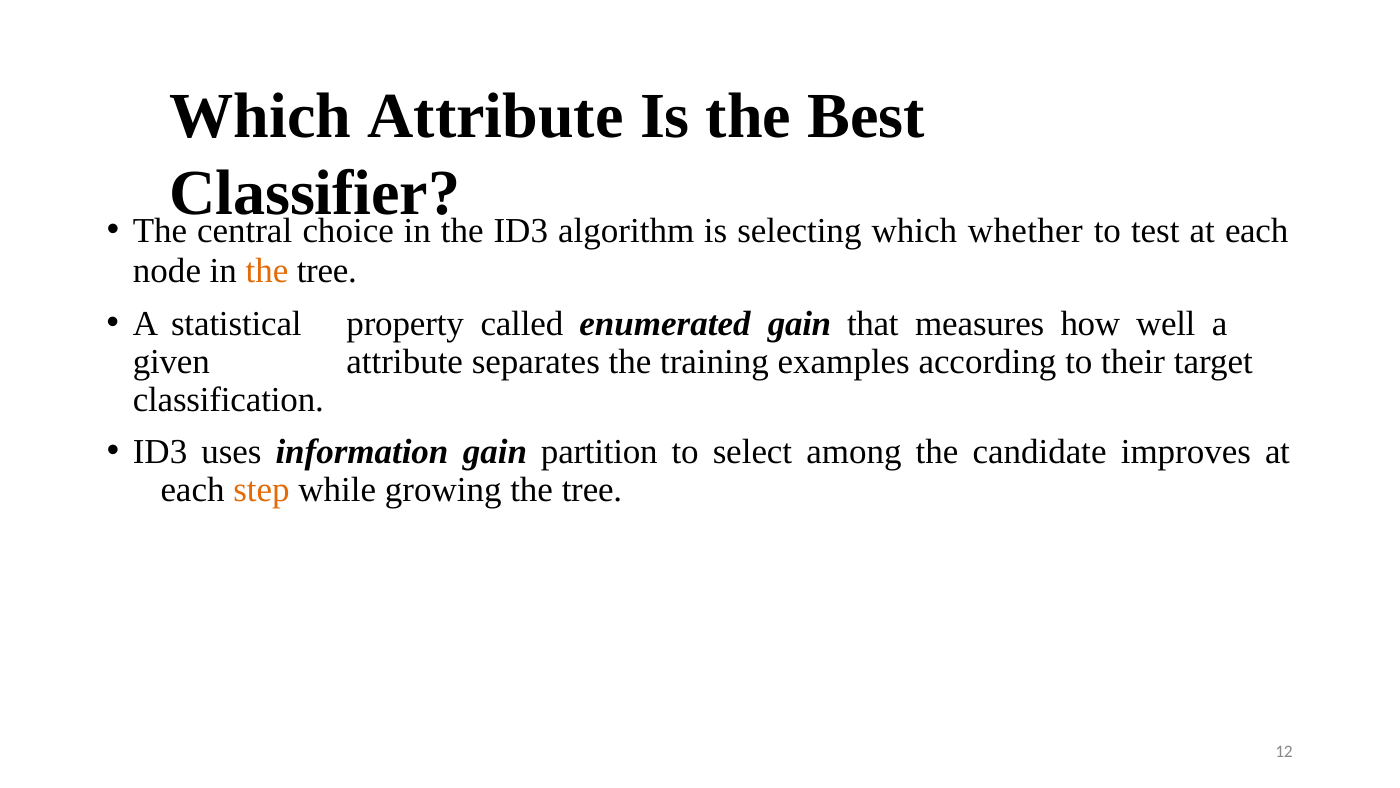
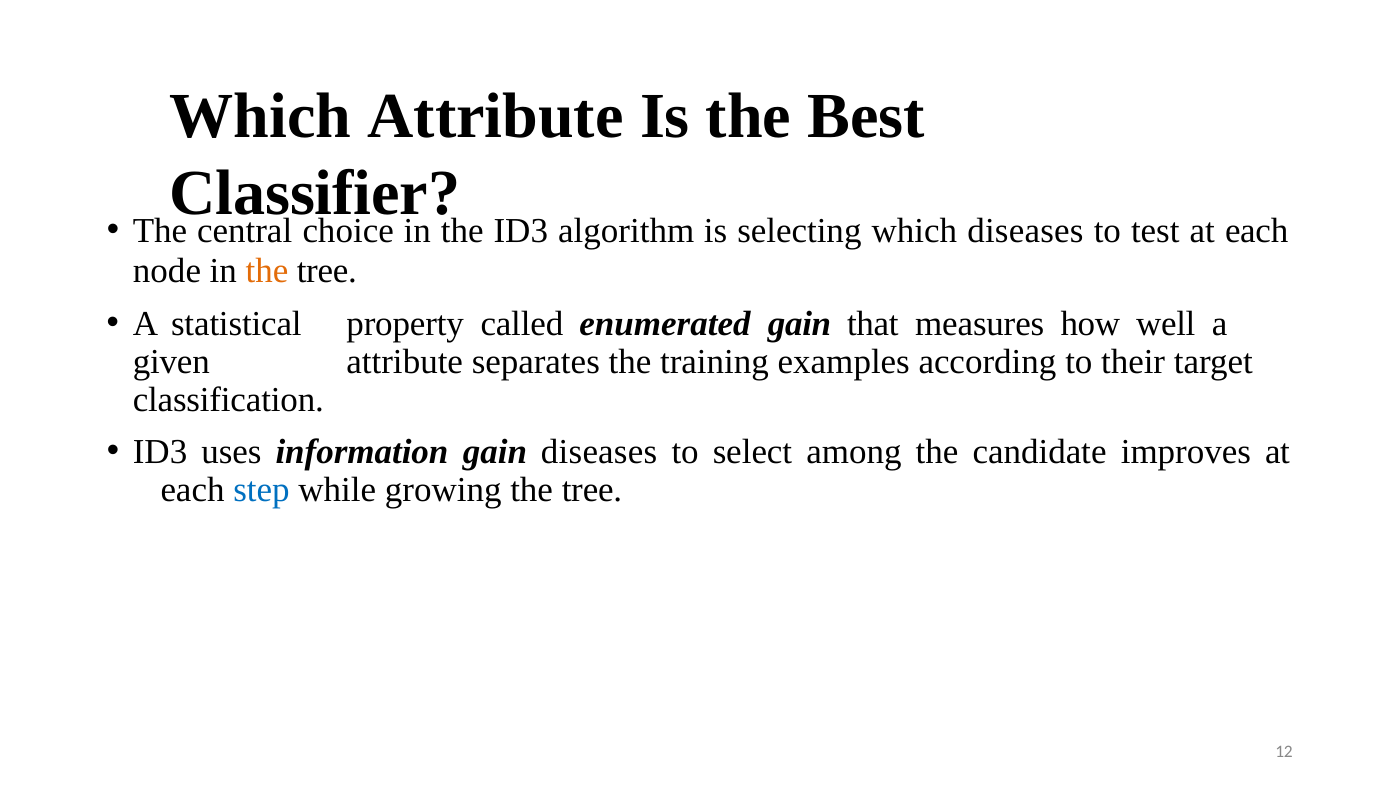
which whether: whether -> diseases (1025, 231)
gain partition: partition -> diseases (599, 452)
step colour: orange -> blue (262, 490)
